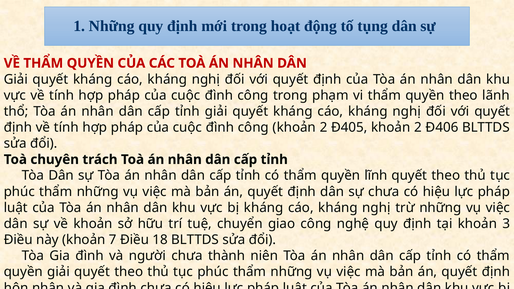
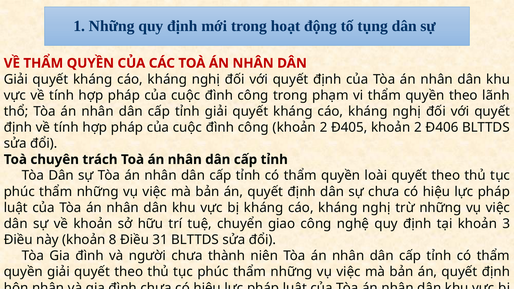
lĩnh: lĩnh -> loài (376, 176)
7: 7 -> 8 (113, 240)
18: 18 -> 31 (160, 240)
